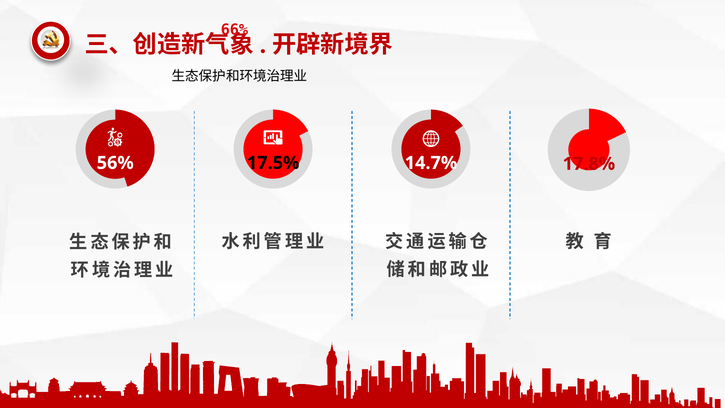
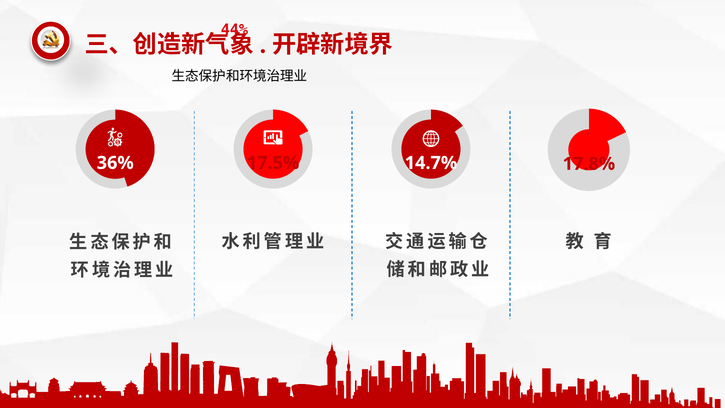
66%: 66% -> 44% (234, 30)
56%: 56% -> 36% (115, 163)
17.5% colour: black -> red (273, 163)
